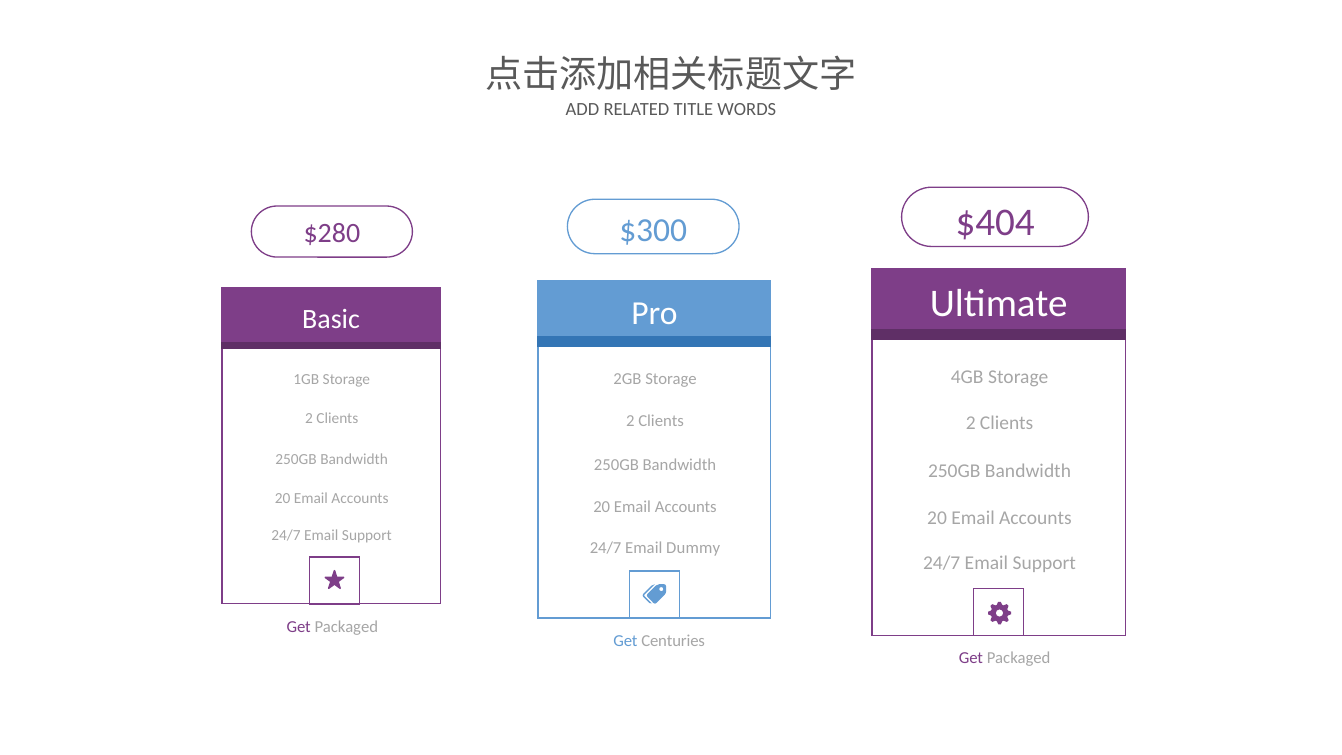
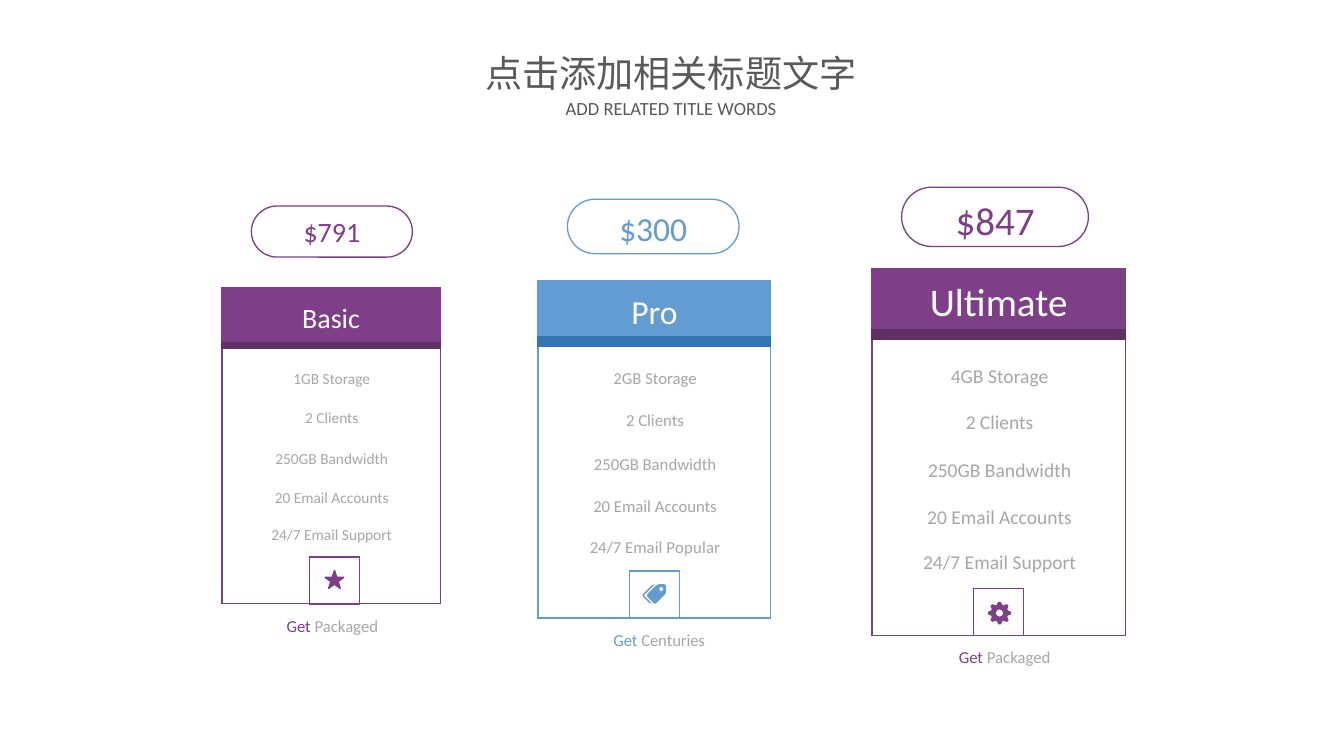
$280: $280 -> $791 (332, 233)
$404: $404 -> $847 (995, 222)
Dummy: Dummy -> Popular (693, 548)
